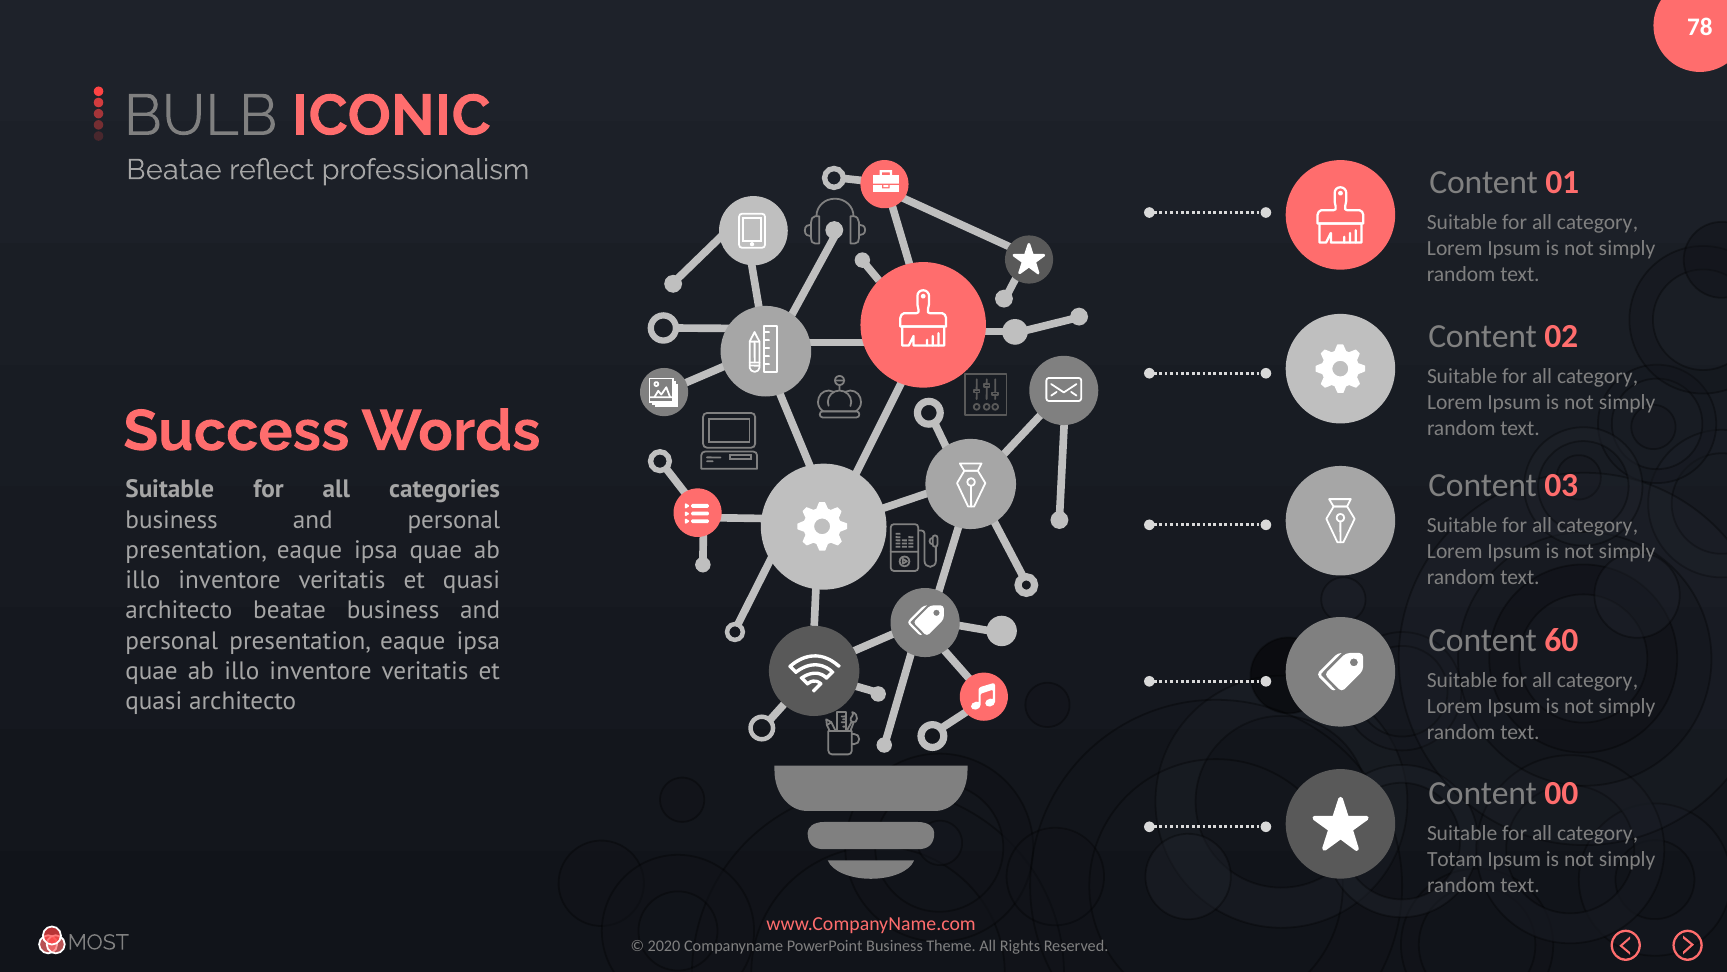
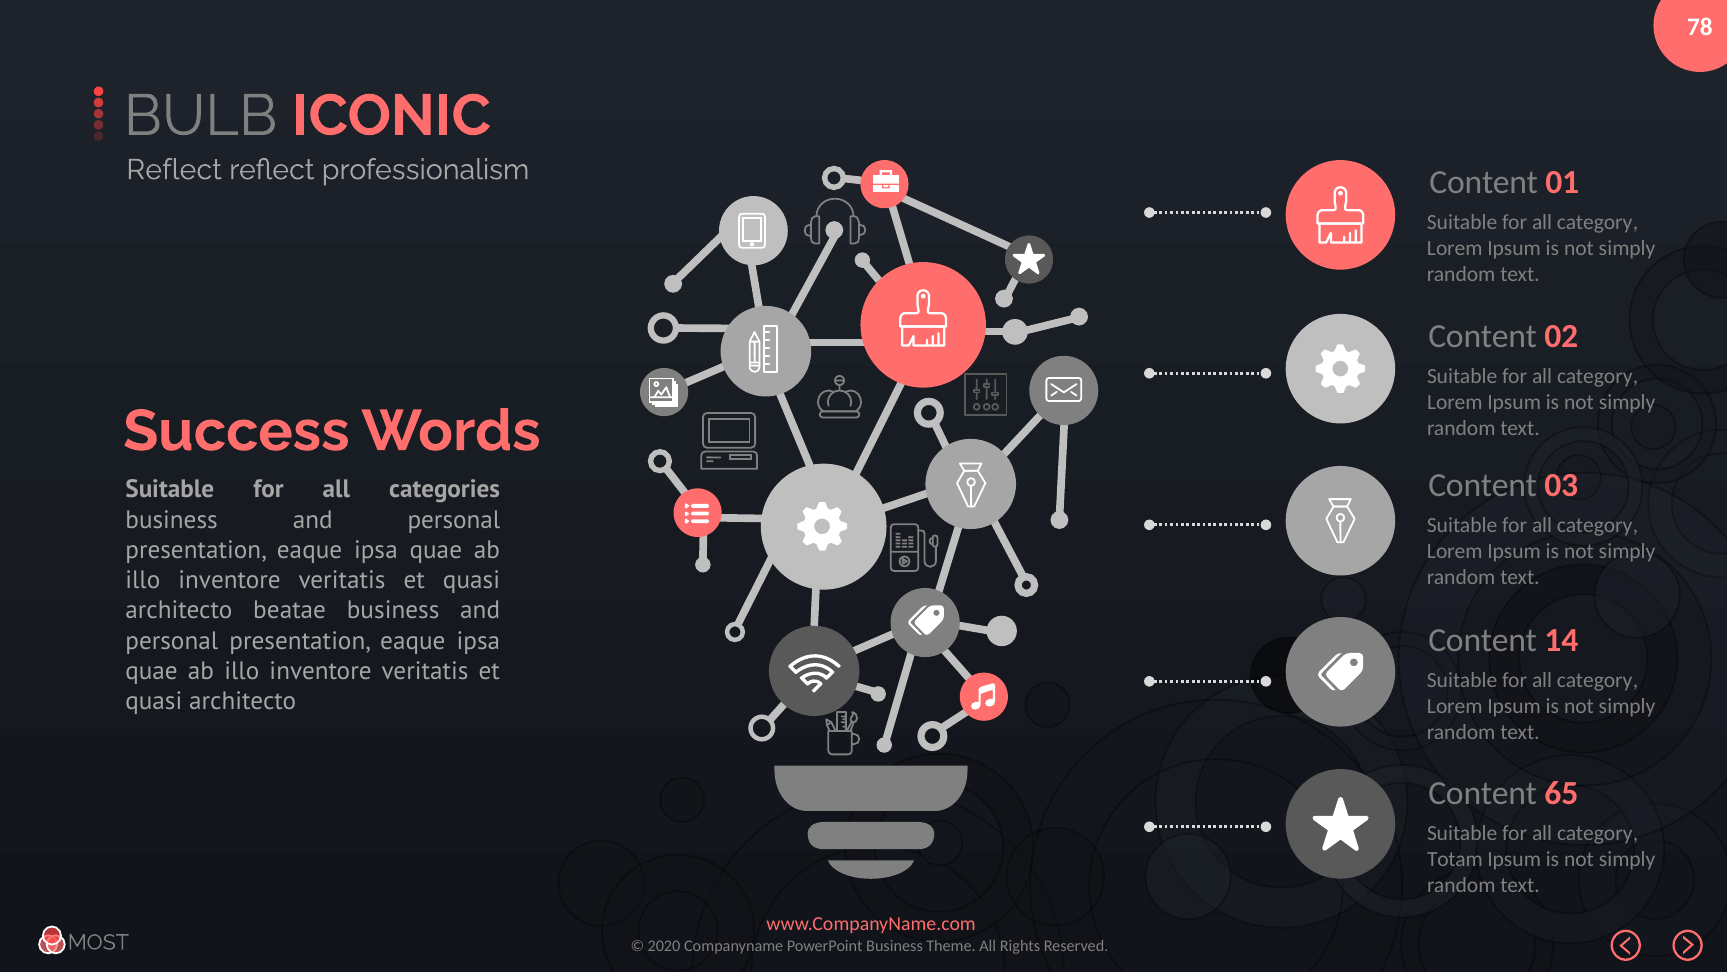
Beatae: Beatae -> Reflect (174, 170)
60: 60 -> 14 (1561, 640)
00: 00 -> 65 (1561, 793)
